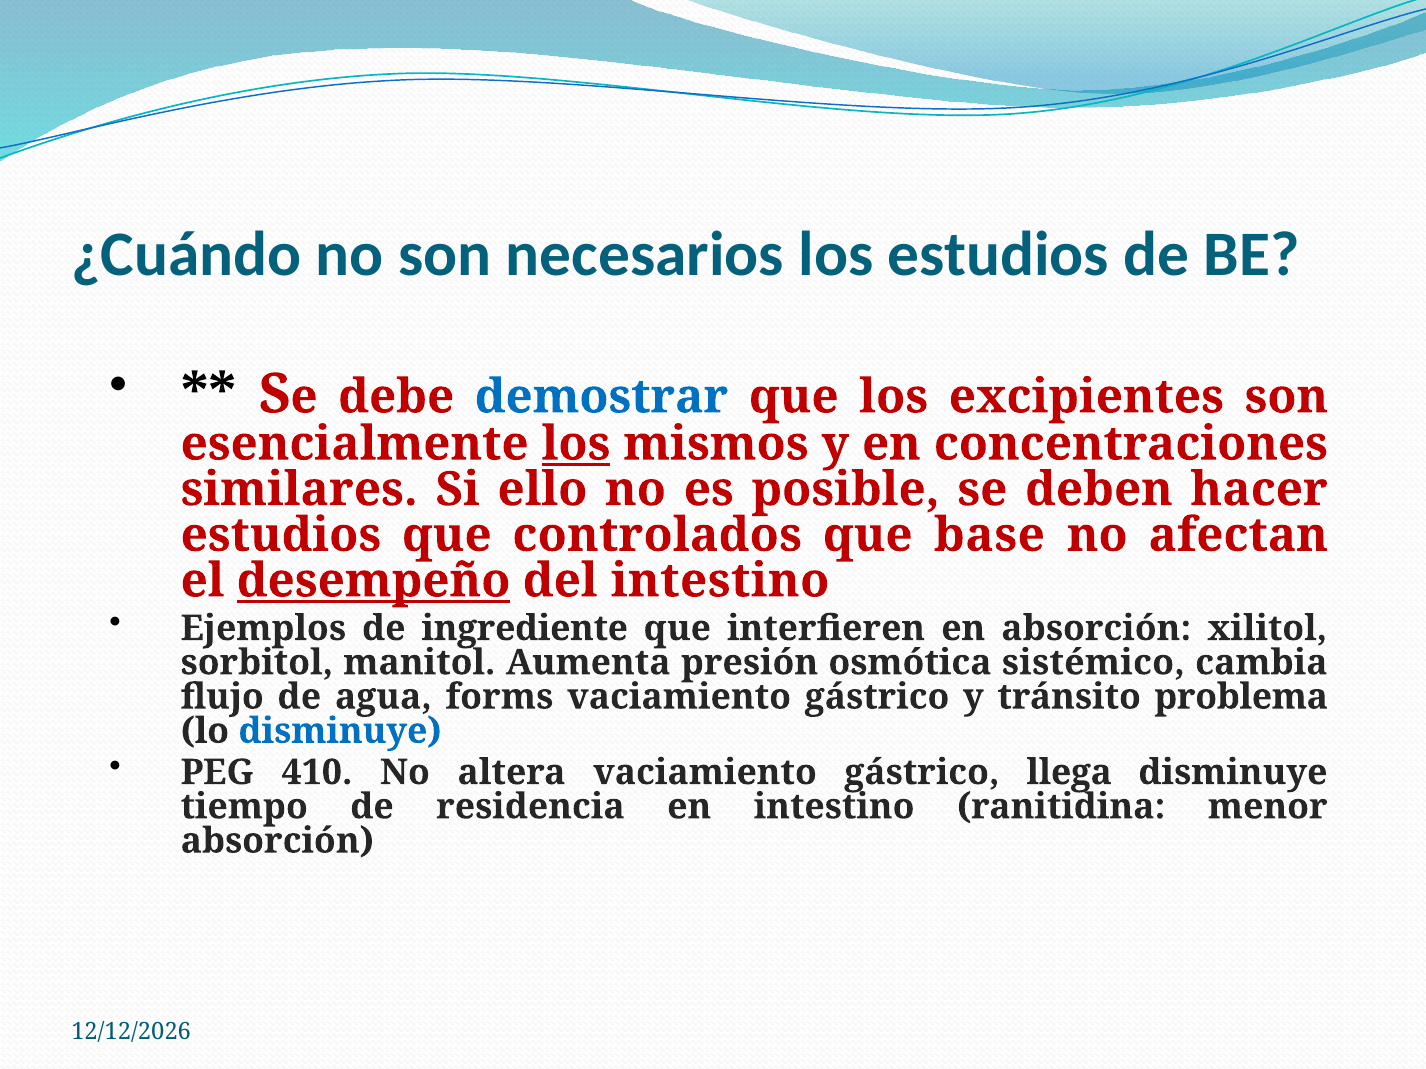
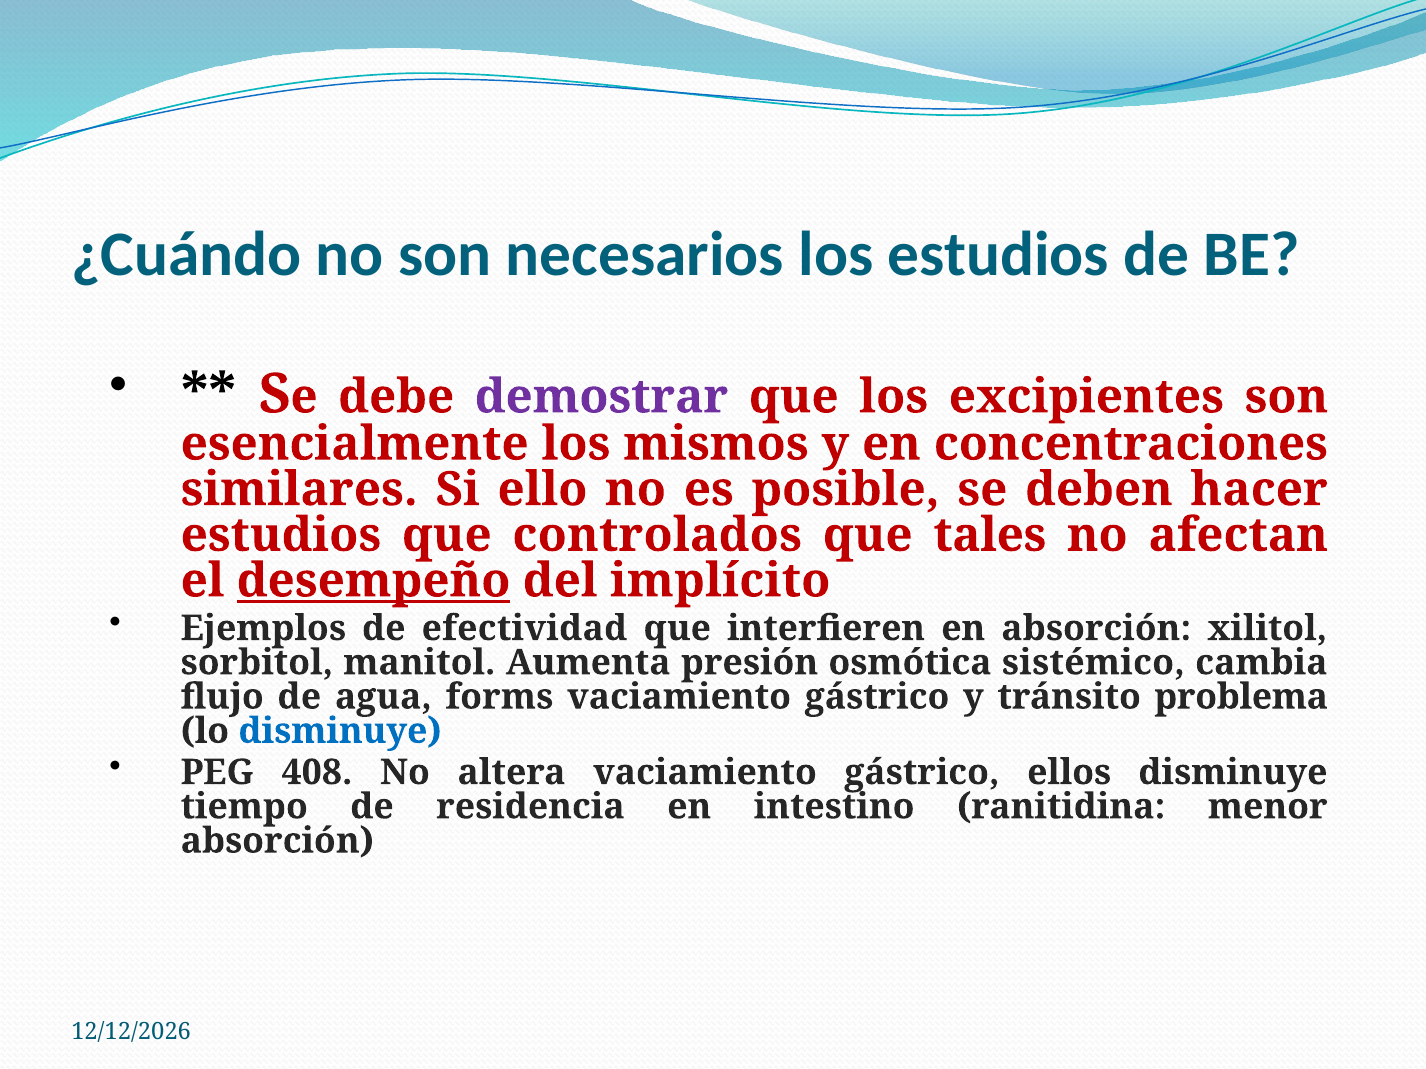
demostrar colour: blue -> purple (602, 397)
los underline: present -> none (576, 444)
base: base -> tales (990, 535)
del intestino: intestino -> implícito (720, 581)
ingrediente: ingrediente -> efectividad (524, 629)
410: 410 -> 408 (317, 773)
llega: llega -> ellos (1069, 773)
